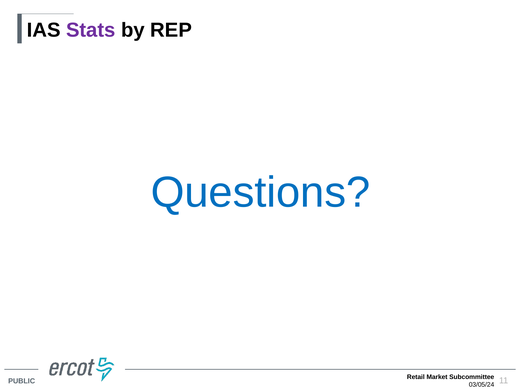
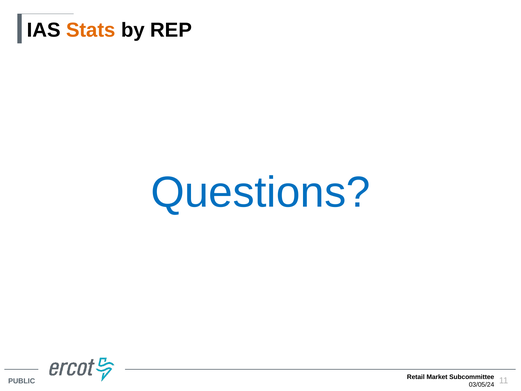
Stats colour: purple -> orange (91, 30)
